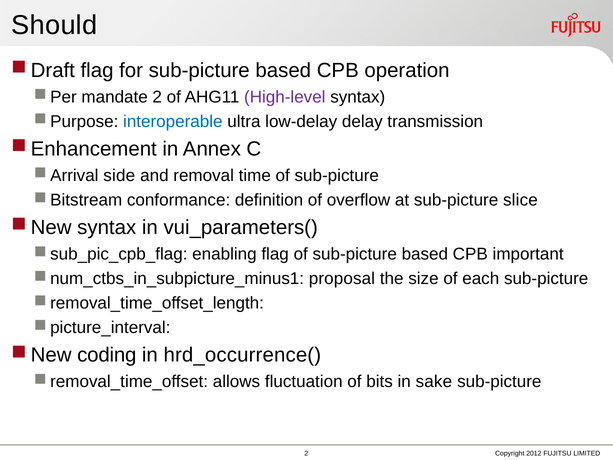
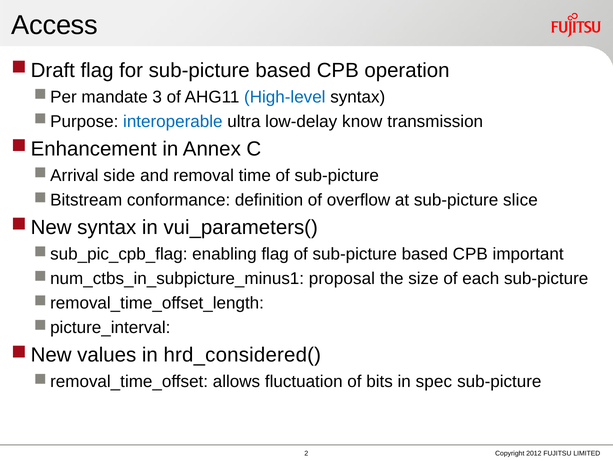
Should: Should -> Access (55, 25)
mandate 2: 2 -> 3 (157, 97)
High-level colour: purple -> blue (285, 97)
delay: delay -> know (362, 122)
coding: coding -> values (107, 355)
hrd_occurrence(: hrd_occurrence( -> hrd_considered( (242, 355)
sake: sake -> spec (434, 382)
